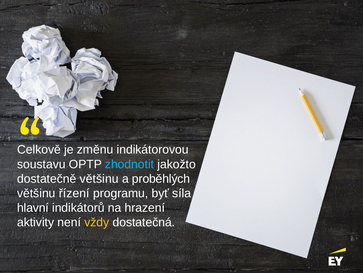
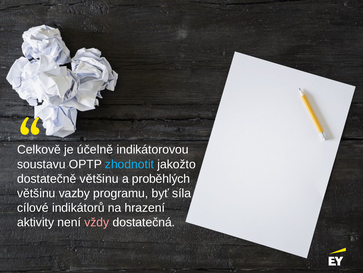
změnu: změnu -> účelně (95, 149)
řízení: řízení -> vazby (74, 193)
hlavní: hlavní -> cílové (33, 207)
vždy colour: yellow -> pink (97, 222)
